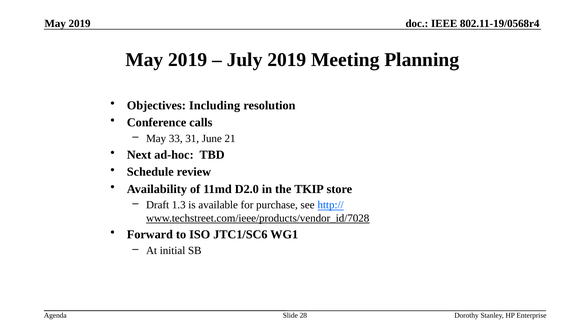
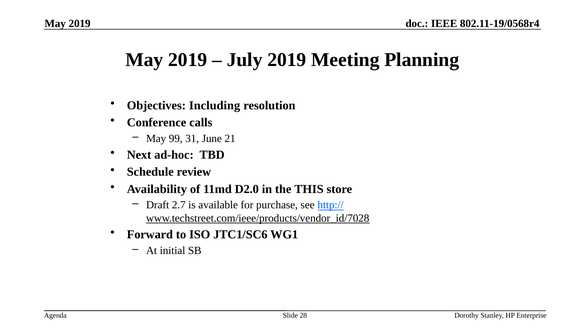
33: 33 -> 99 (176, 139)
TKIP: TKIP -> THIS (309, 189)
1.3: 1.3 -> 2.7 (179, 205)
